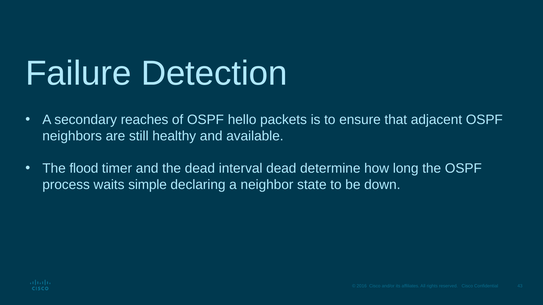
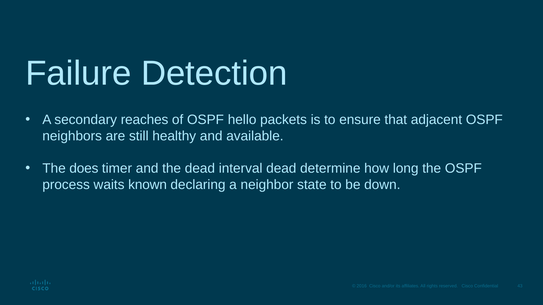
flood: flood -> does (84, 169)
simple: simple -> known (148, 185)
